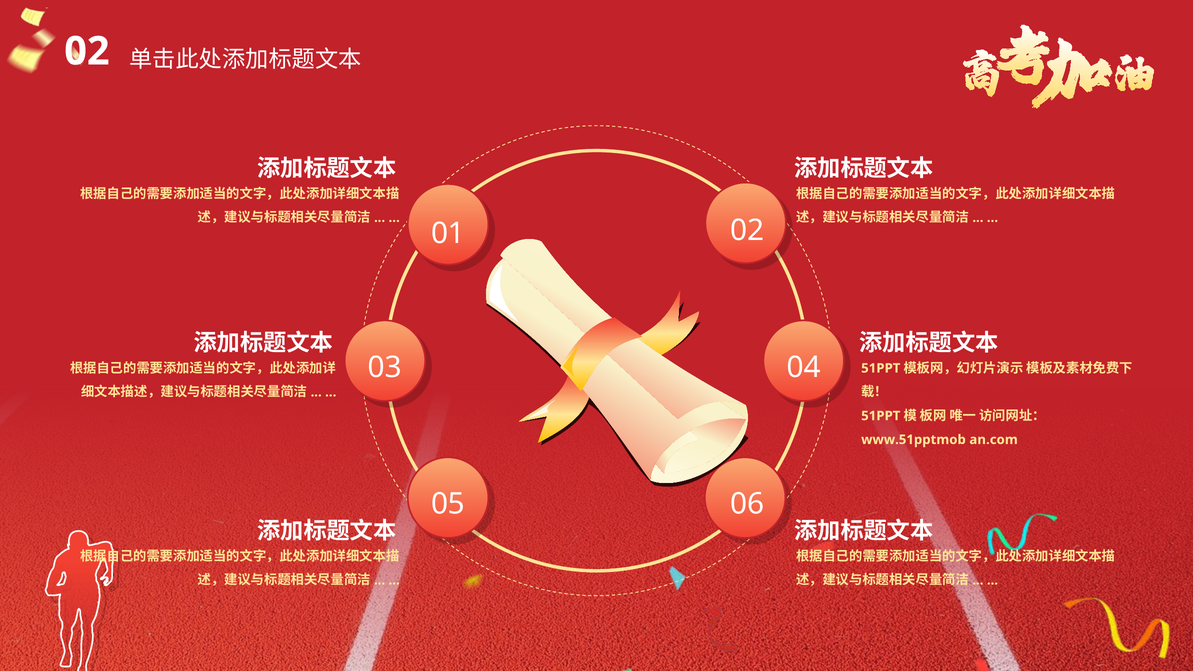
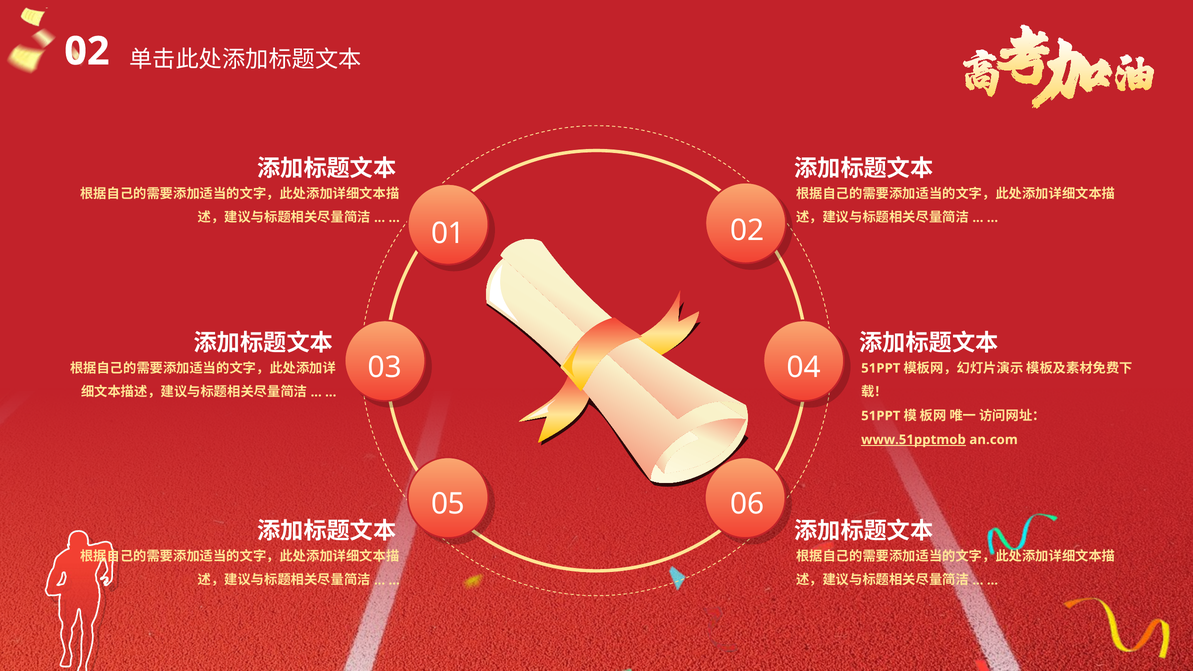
www.51pptmob underline: none -> present (913, 440)
